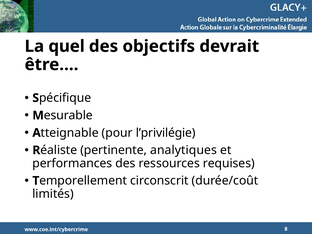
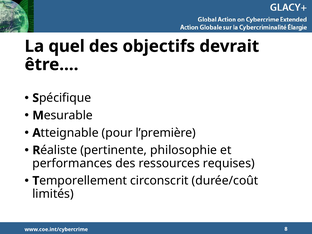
l’privilégie: l’privilégie -> l’première (166, 133)
analytiques: analytiques -> philosophie (184, 150)
